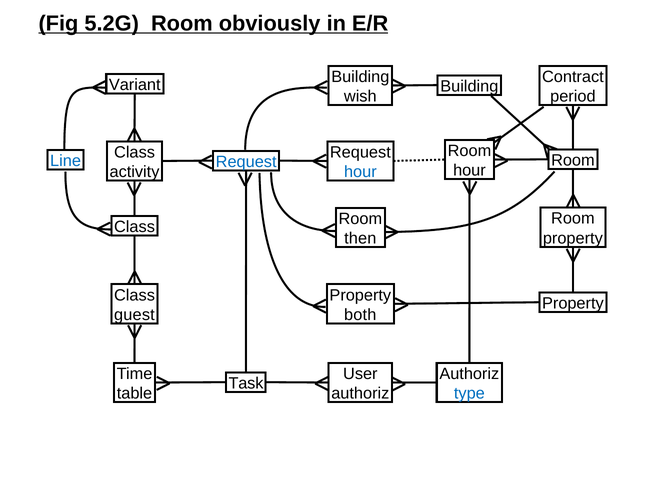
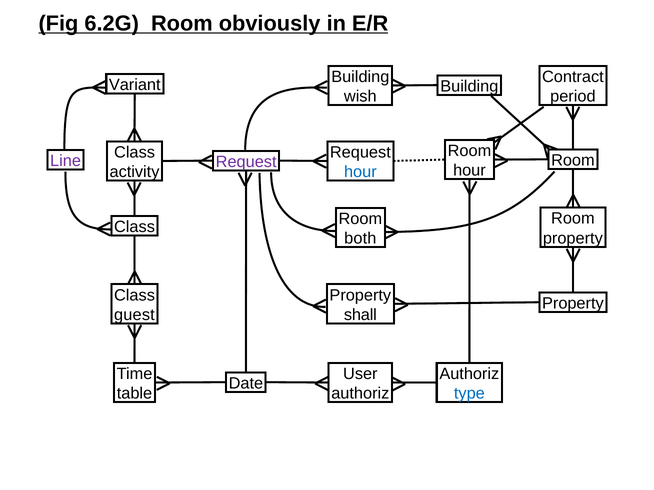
5.2G: 5.2G -> 6.2G (112, 23)
Line colour: blue -> purple (66, 161)
Request colour: blue -> purple (246, 162)
then: then -> both (360, 239)
both: both -> shall (360, 315)
Task: Task -> Date (246, 384)
